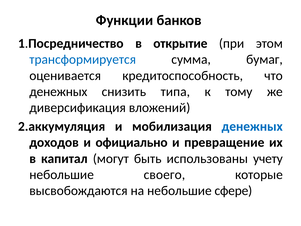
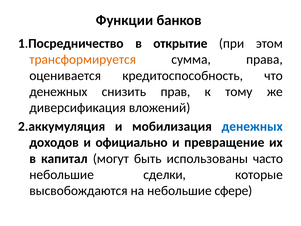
трансформируется colour: blue -> orange (83, 59)
бумаг: бумаг -> права (264, 59)
типа: типа -> прав (175, 92)
учету: учету -> часто (268, 158)
своего: своего -> сделки (165, 175)
